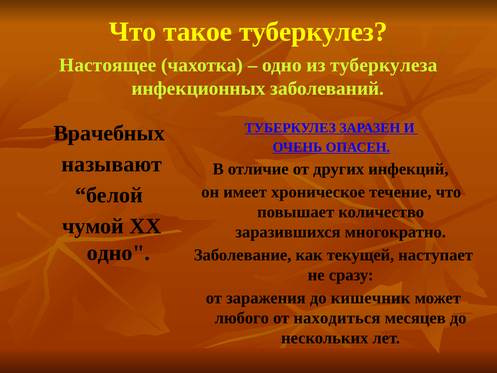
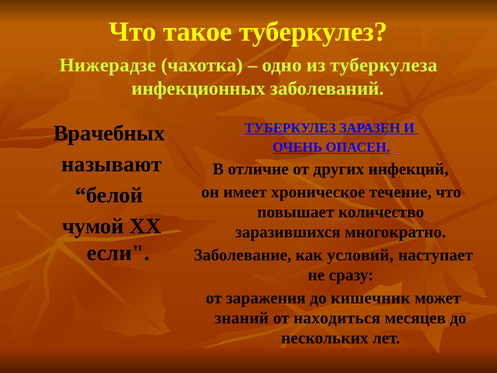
Настоящее: Настоящее -> Нижерадзе (108, 65)
одно: одно -> если (118, 253)
текущей: текущей -> условий (360, 255)
любого: любого -> знаний (242, 318)
